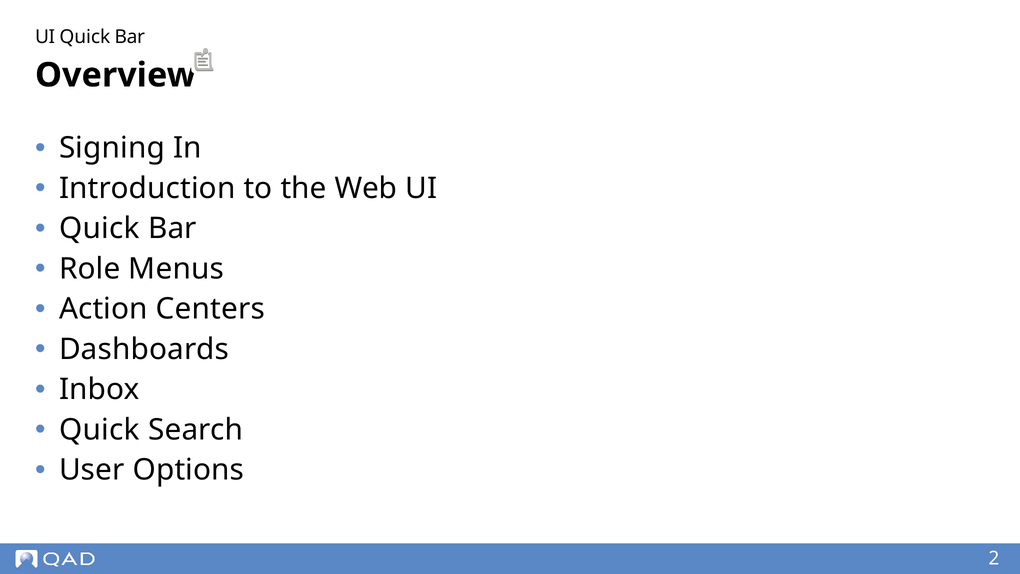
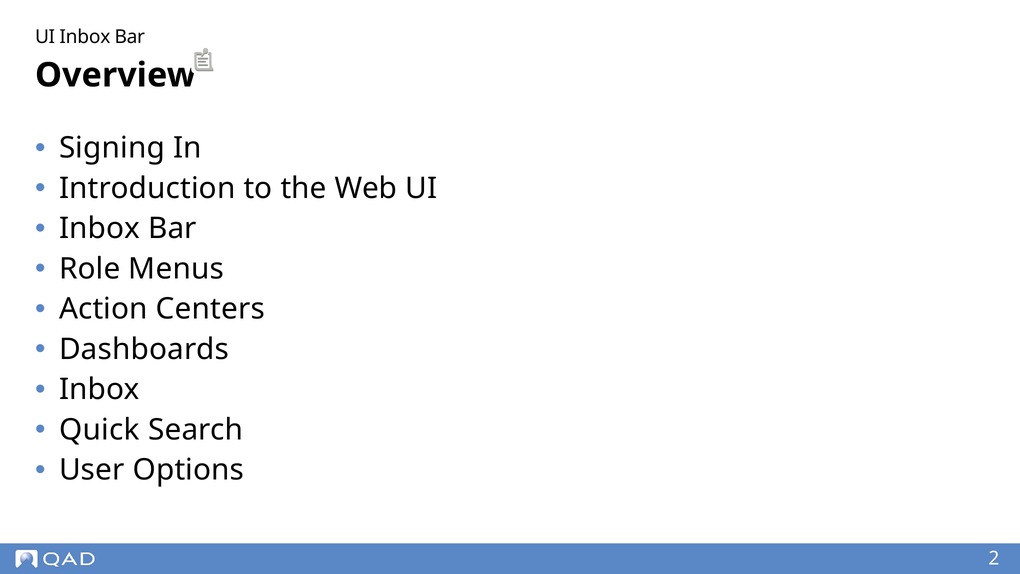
UI Quick: Quick -> Inbox (85, 37)
Quick: Quick -> Inbox (100, 228)
